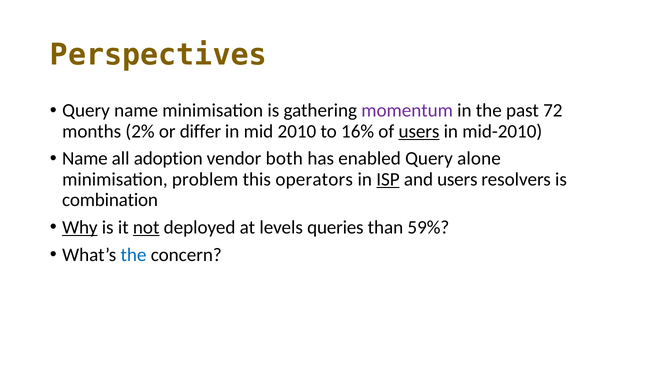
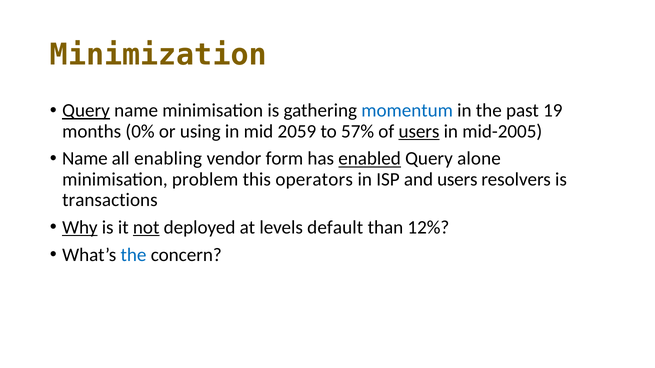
Perspectives: Perspectives -> Minimization (158, 55)
Query underline: none -> present (86, 111)
momentum colour: purple -> blue (407, 111)
72: 72 -> 19 (553, 111)
2%: 2% -> 0% (140, 131)
differ: differ -> using (200, 131)
2010: 2010 -> 2059 (297, 131)
16%: 16% -> 57% (358, 131)
mid-2010: mid-2010 -> mid-2005 (502, 131)
adoption: adoption -> enabling (168, 159)
both: both -> form (284, 159)
enabled underline: none -> present (370, 159)
ISP underline: present -> none (388, 179)
combination: combination -> transactions (110, 200)
queries: queries -> default (335, 228)
59%: 59% -> 12% (428, 228)
